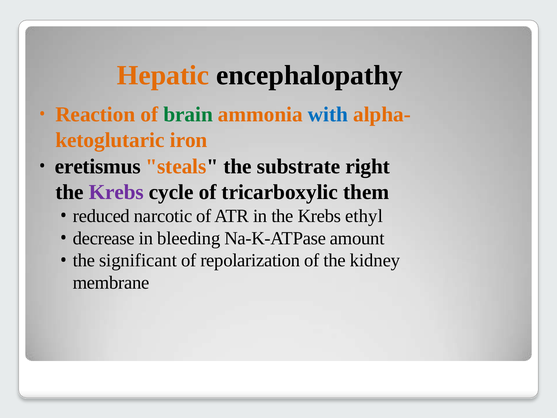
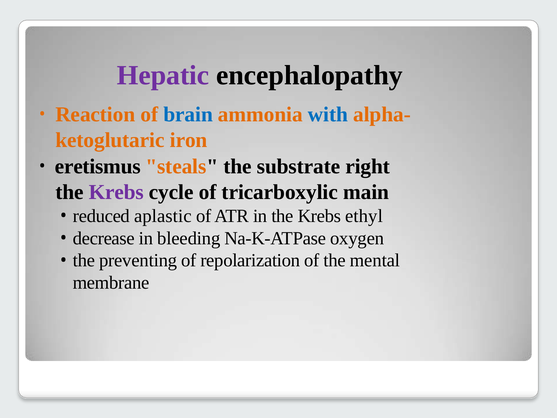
Hepatic colour: orange -> purple (163, 75)
brain colour: green -> blue (188, 114)
them: them -> main (366, 192)
narcotic: narcotic -> aplastic (163, 216)
amount: amount -> oxygen (357, 238)
significant: significant -> preventing (138, 260)
kidney: kidney -> mental (375, 260)
